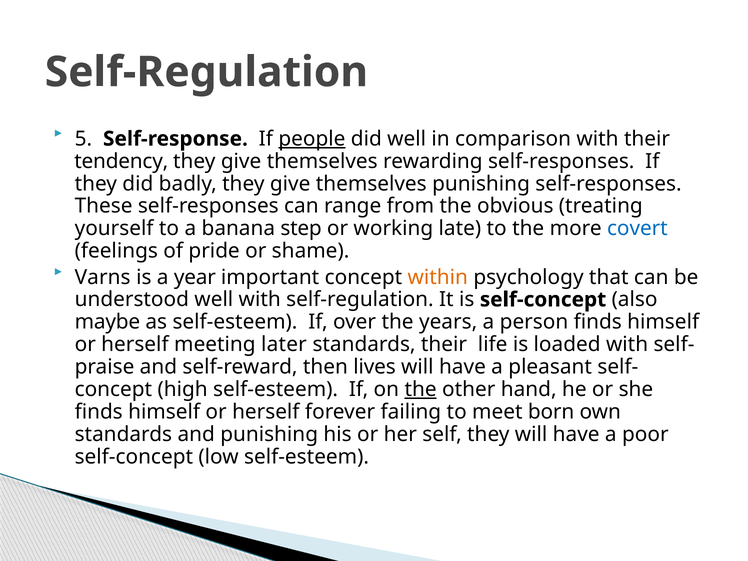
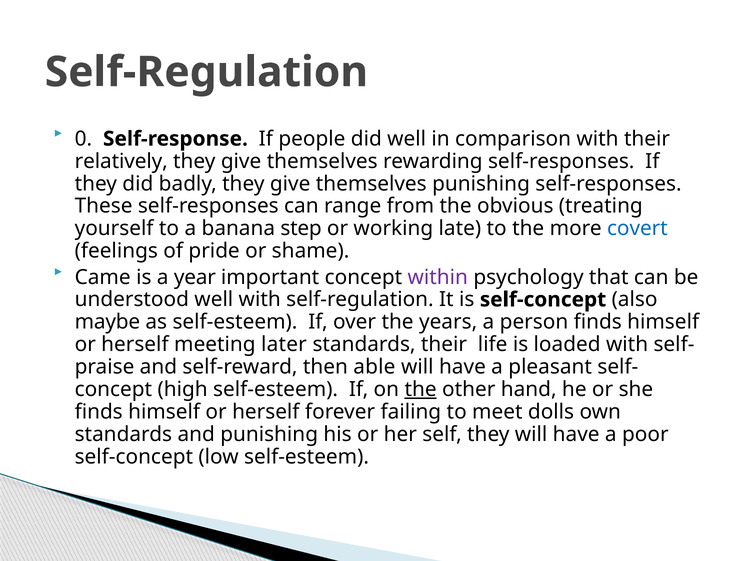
5: 5 -> 0 (83, 139)
people underline: present -> none (312, 139)
tendency: tendency -> relatively (121, 161)
Varns: Varns -> Came (103, 277)
within colour: orange -> purple (438, 277)
lives: lives -> able (374, 367)
born: born -> dolls (551, 412)
